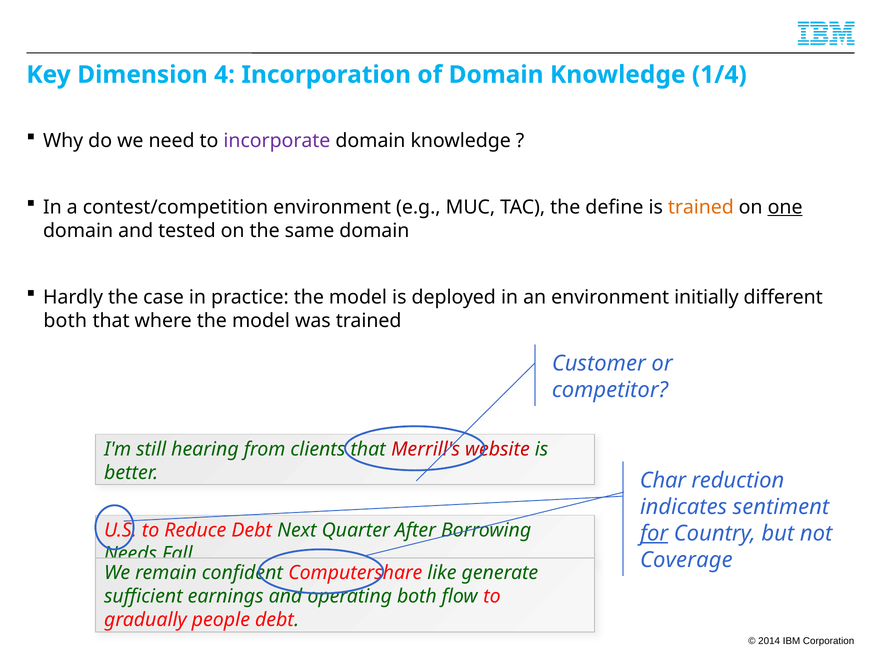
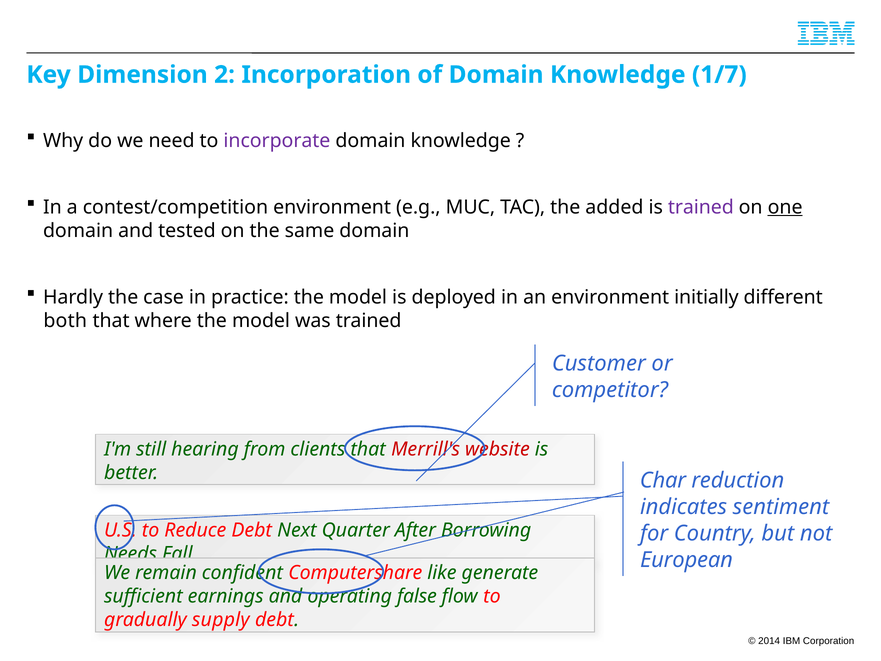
4: 4 -> 2 (225, 75)
1/4: 1/4 -> 1/7 (719, 75)
define: define -> added (614, 207)
trained colour: orange -> purple (701, 207)
for underline: present -> none (654, 533)
Coverage: Coverage -> European (687, 560)
operating both: both -> false (417, 596)
people: people -> supply (221, 620)
